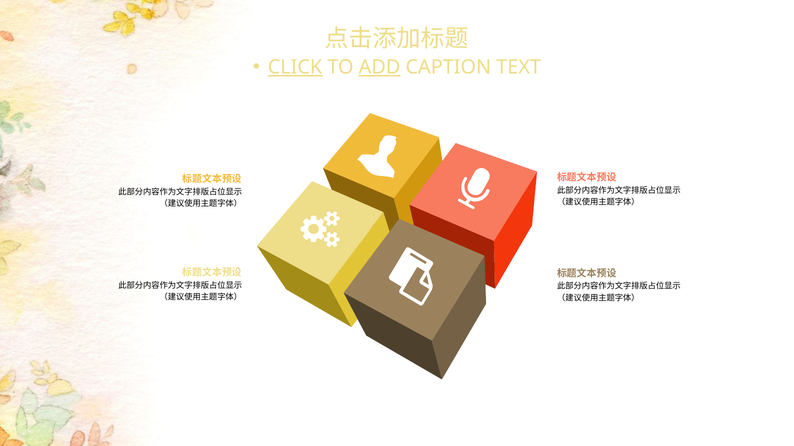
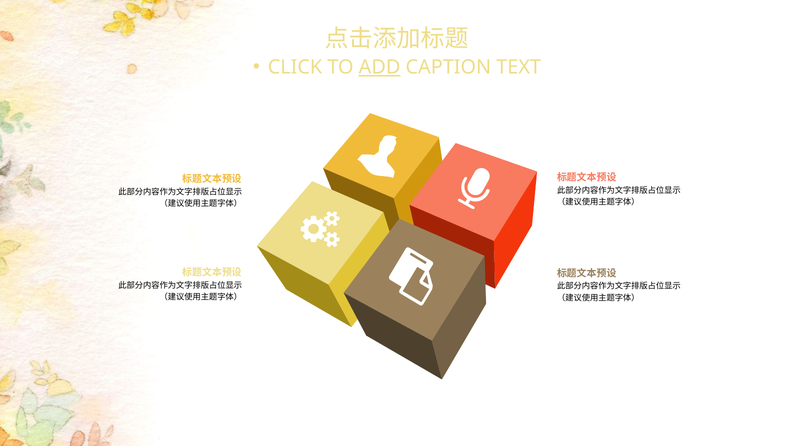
CLICK underline: present -> none (295, 67)
